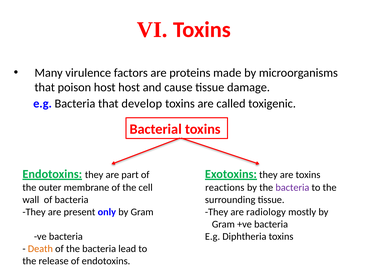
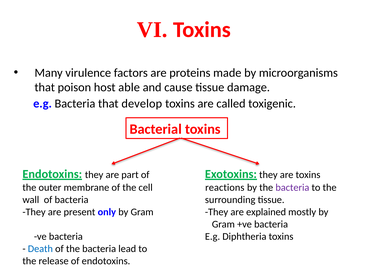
host host: host -> able (129, 87)
radiology: radiology -> explained (266, 212)
Death colour: orange -> blue (40, 249)
